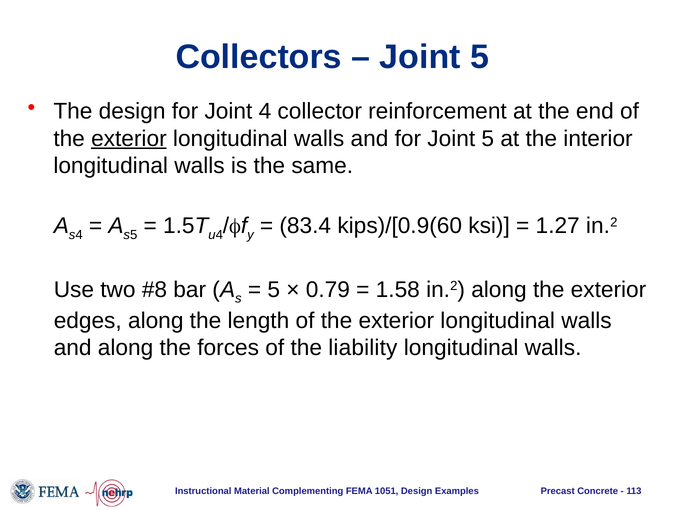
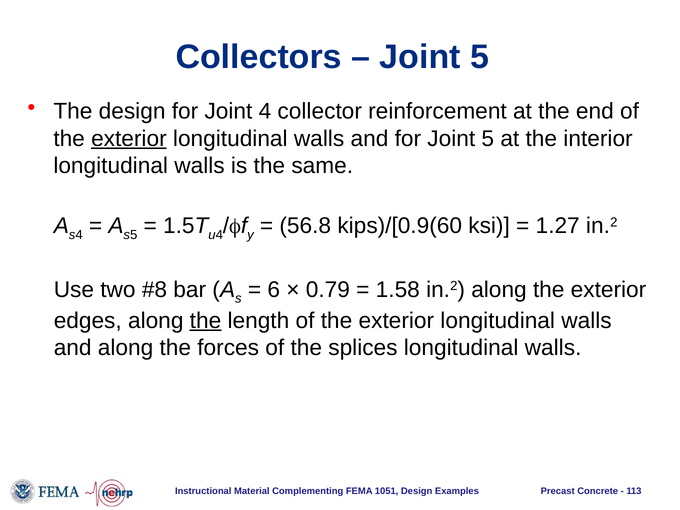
83.4: 83.4 -> 56.8 (305, 226)
5: 5 -> 6 (274, 290)
the underline: none -> present (205, 321)
liability: liability -> splices (363, 348)
